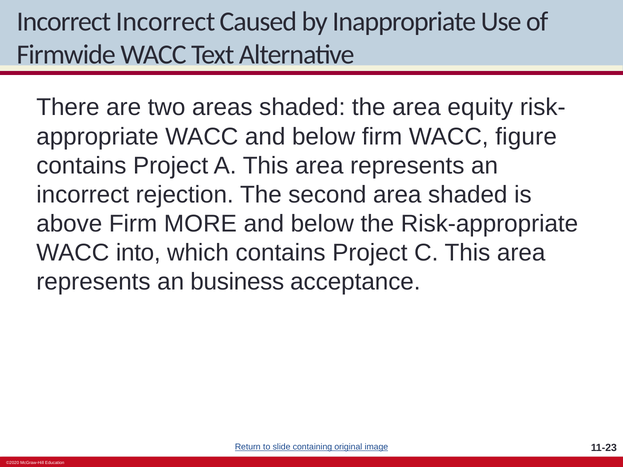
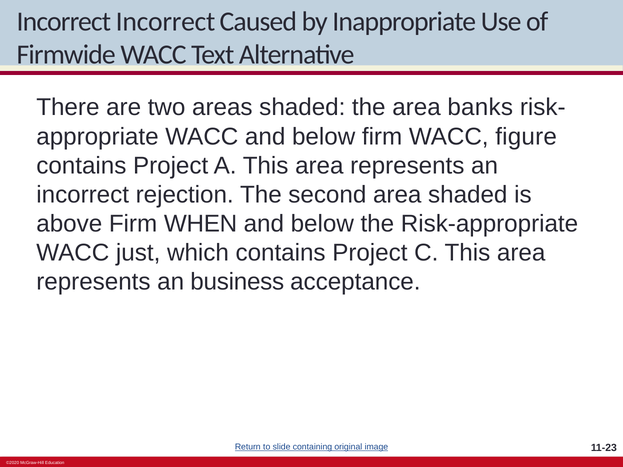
equity: equity -> banks (480, 108)
MORE: MORE -> WHEN (201, 224)
into: into -> just (138, 253)
